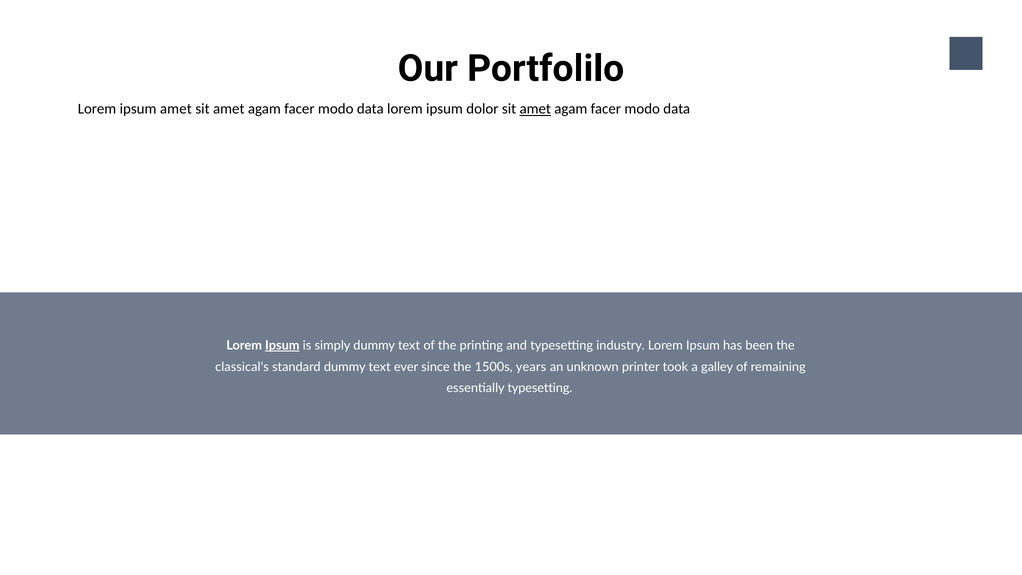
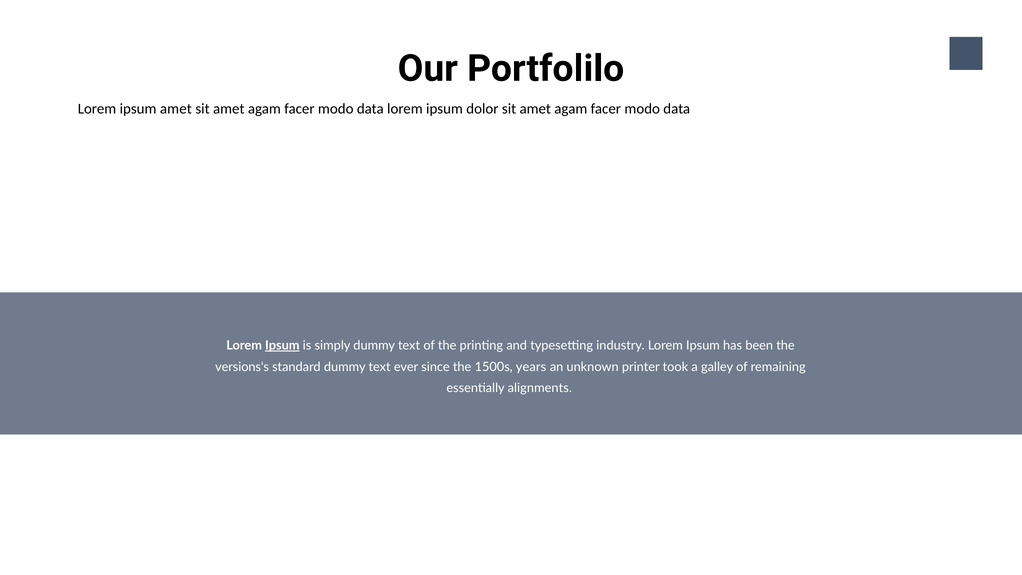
amet underline: present -> none (535, 109)
classical's: classical's -> versions's (242, 367)
essentially typesetting: typesetting -> alignments (540, 388)
